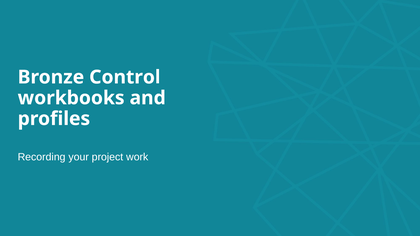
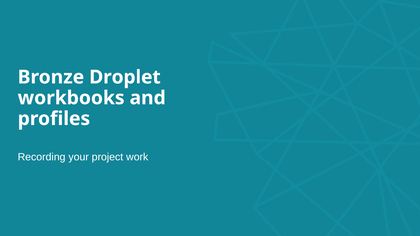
Control: Control -> Droplet (125, 77)
